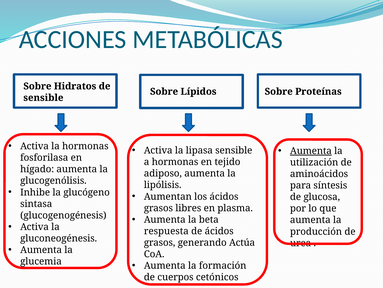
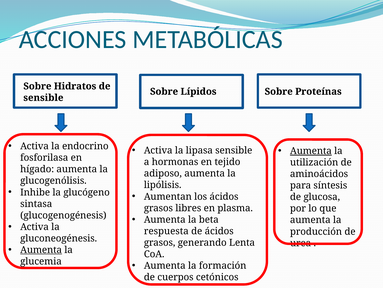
la hormonas: hormonas -> endocrino (85, 146)
Actúa: Actúa -> Lenta (242, 242)
Aumenta underline: none -> present (41, 249)
